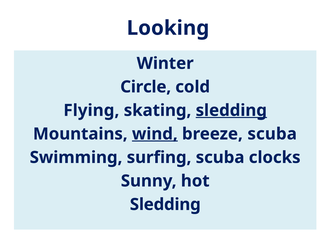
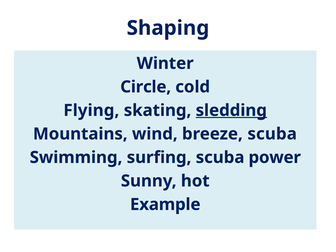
Looking: Looking -> Shaping (168, 28)
wind underline: present -> none (155, 134)
clocks: clocks -> power (275, 157)
Sledding: Sledding -> Example (165, 204)
